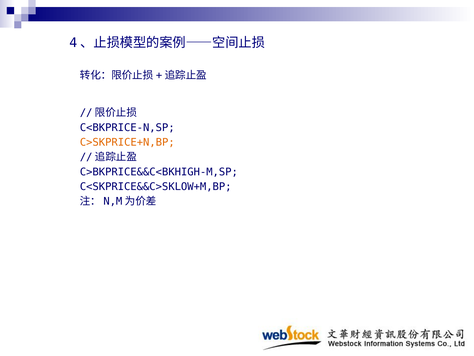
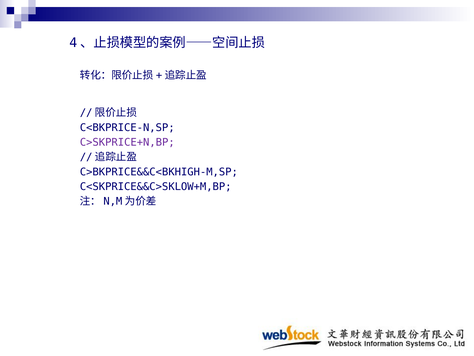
C>SKPRICE+N,BP colour: orange -> purple (127, 142)
